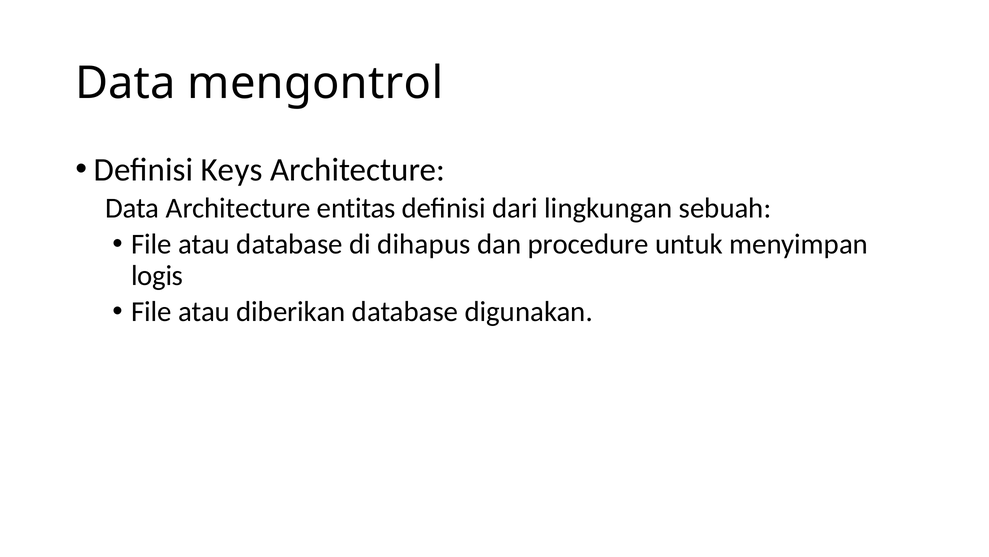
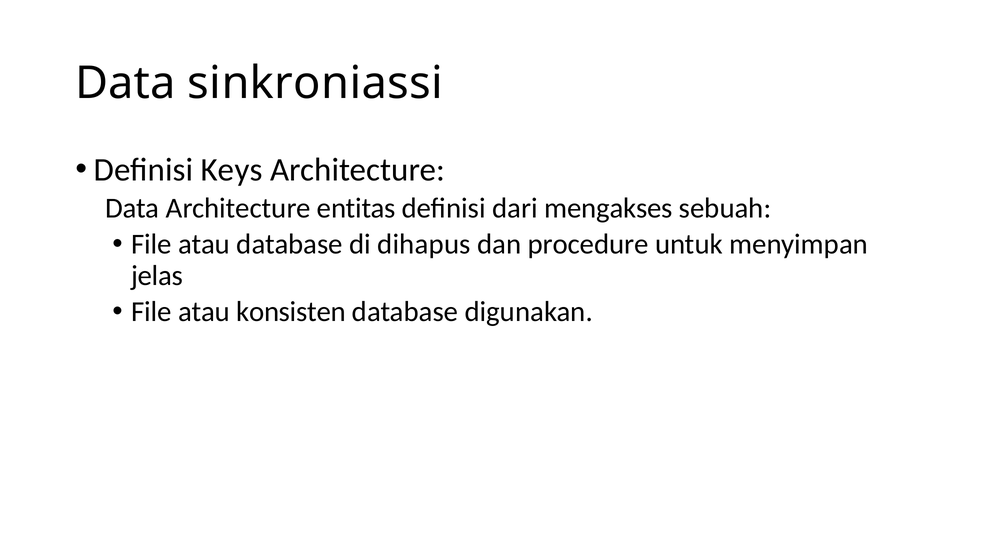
mengontrol: mengontrol -> sinkroniassi (315, 83)
lingkungan: lingkungan -> mengakses (608, 208)
logis: logis -> jelas (157, 275)
diberikan: diberikan -> konsisten (291, 312)
